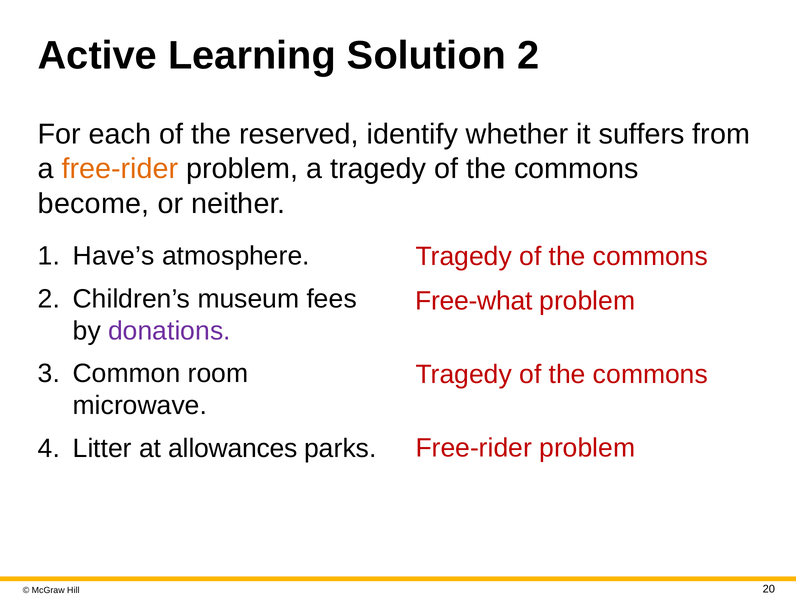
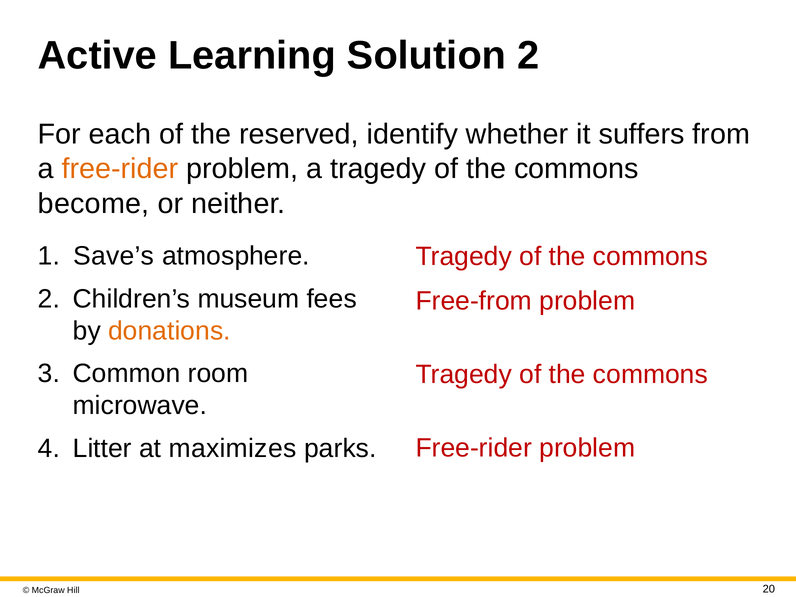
Have’s: Have’s -> Save’s (114, 256)
Free-what: Free-what -> Free-from (474, 301)
donations colour: purple -> orange (169, 331)
allowances: allowances -> maximizes (233, 448)
